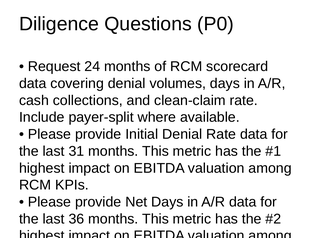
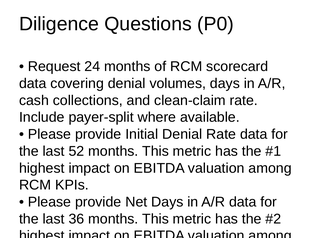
31: 31 -> 52 (76, 152)
